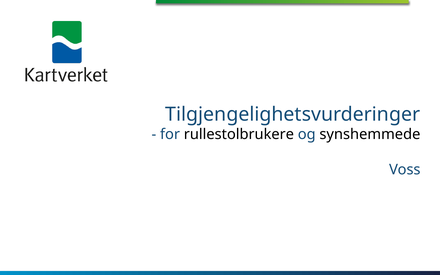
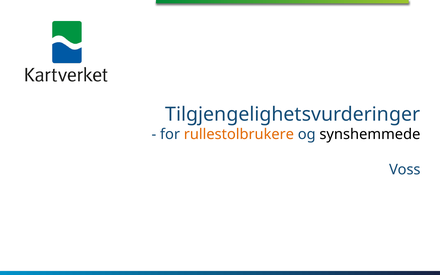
rullestolbrukere colour: black -> orange (239, 134)
